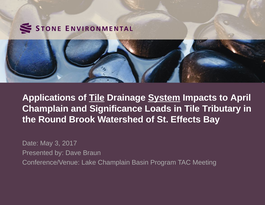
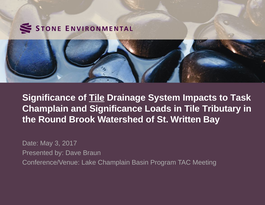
Applications: Applications -> Significance (49, 98)
System underline: present -> none (164, 98)
April: April -> Task (241, 98)
Effects: Effects -> Written (186, 119)
